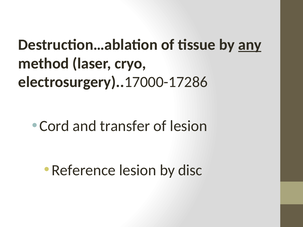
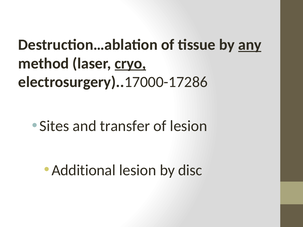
cryo underline: none -> present (130, 63)
Cord: Cord -> Sites (54, 126)
Reference: Reference -> Additional (84, 170)
